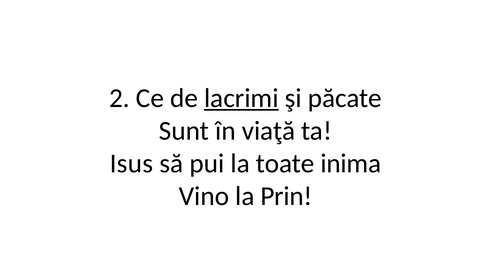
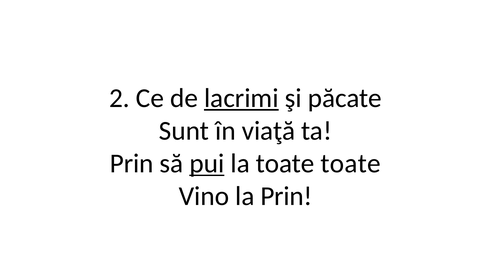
Isus: Isus -> Prin (132, 164)
pui underline: none -> present (207, 164)
toate inima: inima -> toate (351, 164)
